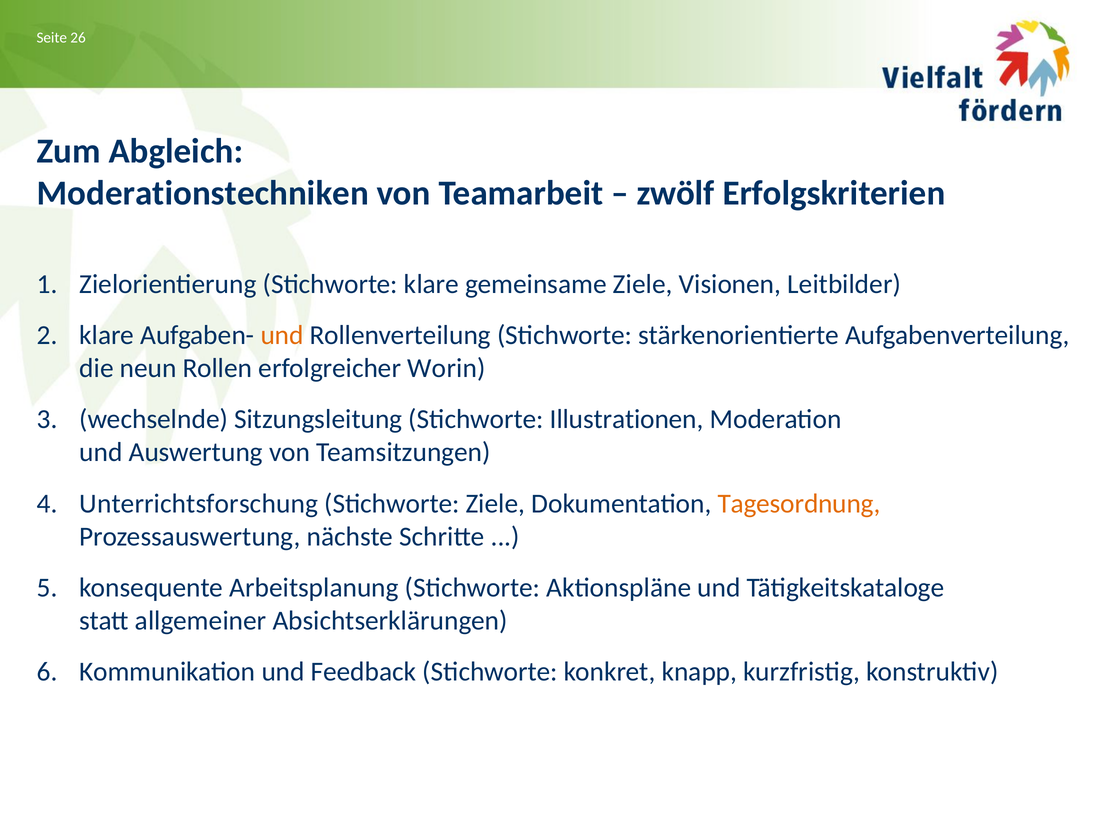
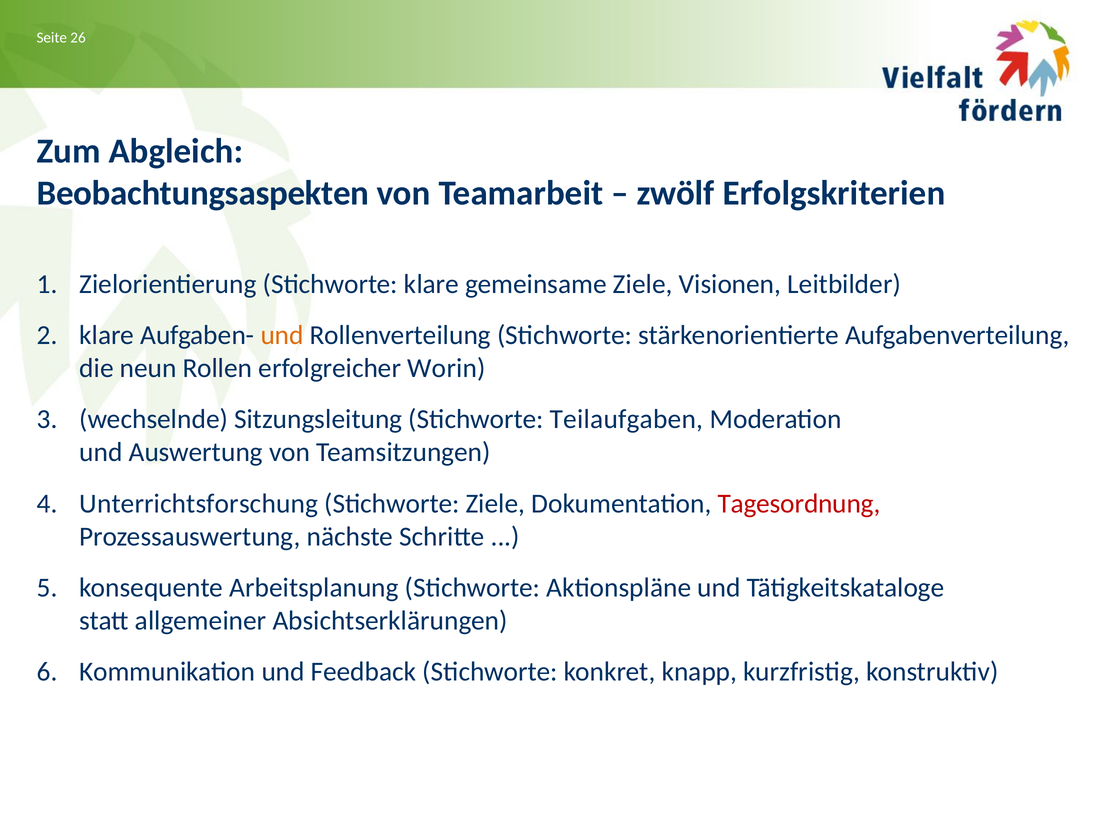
Moderationstechniken: Moderationstechniken -> Beobachtungsaspekten (203, 193)
Illustrationen: Illustrationen -> Teilaufgaben (627, 419)
Tagesordnung colour: orange -> red (799, 503)
